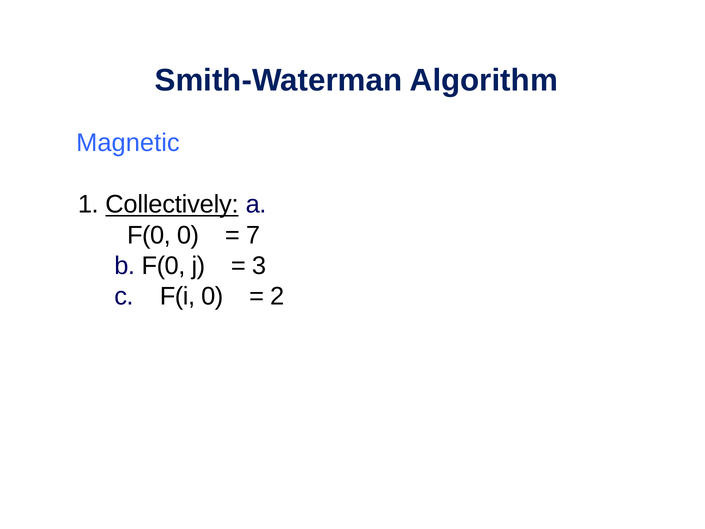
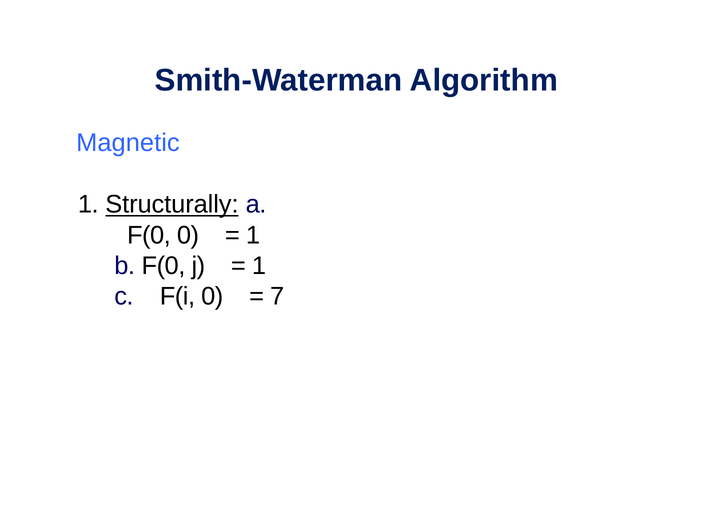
Collectively: Collectively -> Structurally (172, 204)
7: 7 -> 1 (253, 235)
3: 3 -> 1 (259, 266)
2: 2 -> 7 (277, 296)
